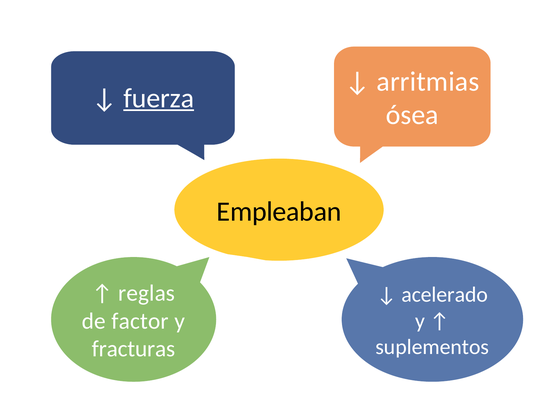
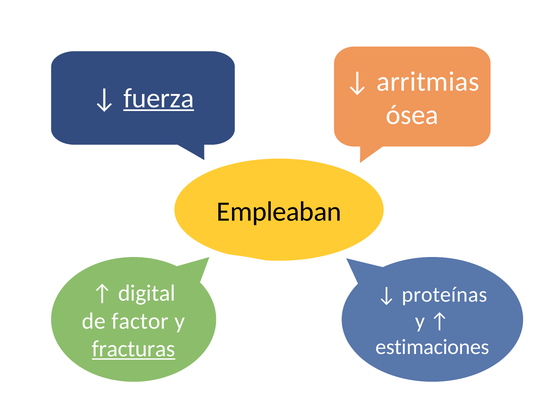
reglas: reglas -> digital (147, 293)
acelerado: acelerado -> proteínas (444, 294)
suplementos: suplementos -> estimaciones (432, 347)
fracturas underline: none -> present (134, 349)
